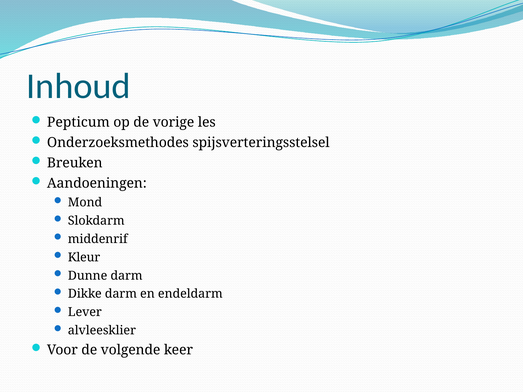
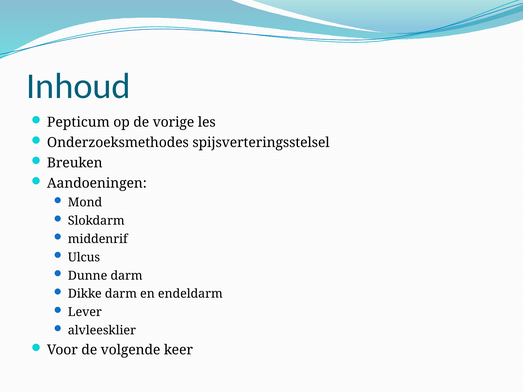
Kleur: Kleur -> Ulcus (84, 257)
